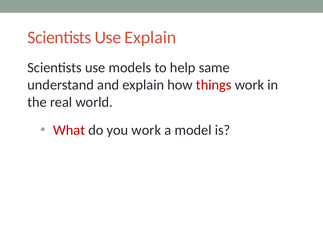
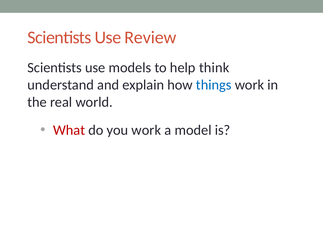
Use Explain: Explain -> Review (150, 38)
same: same -> think (214, 68)
things colour: red -> blue (214, 85)
